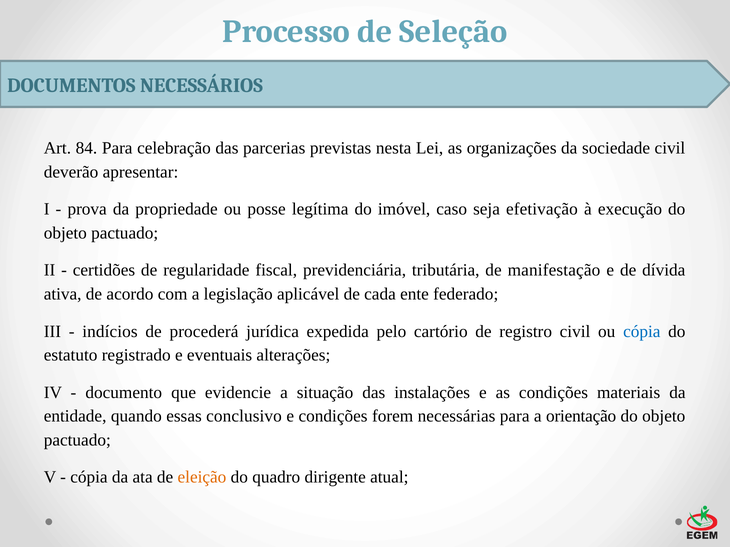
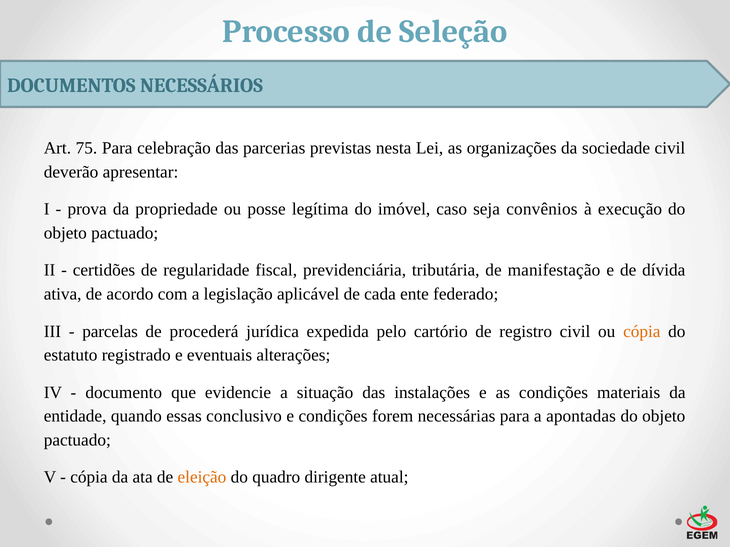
84: 84 -> 75 (87, 148)
efetivação: efetivação -> convênios (542, 209)
indícios: indícios -> parcelas (110, 332)
cópia colour: blue -> orange (642, 332)
orientação: orientação -> apontadas (581, 417)
